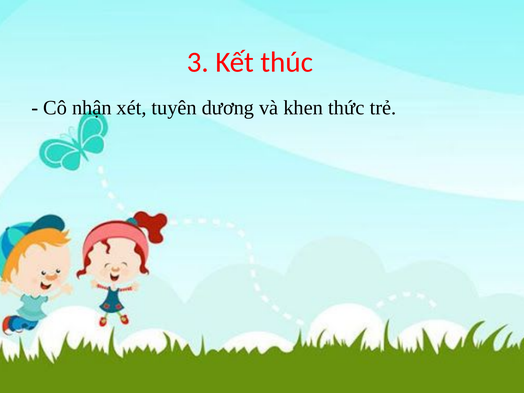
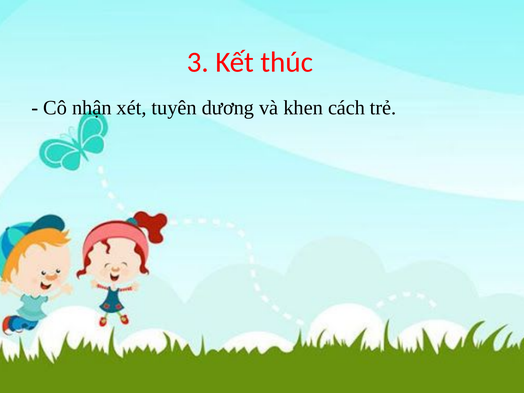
thức: thức -> cách (346, 108)
